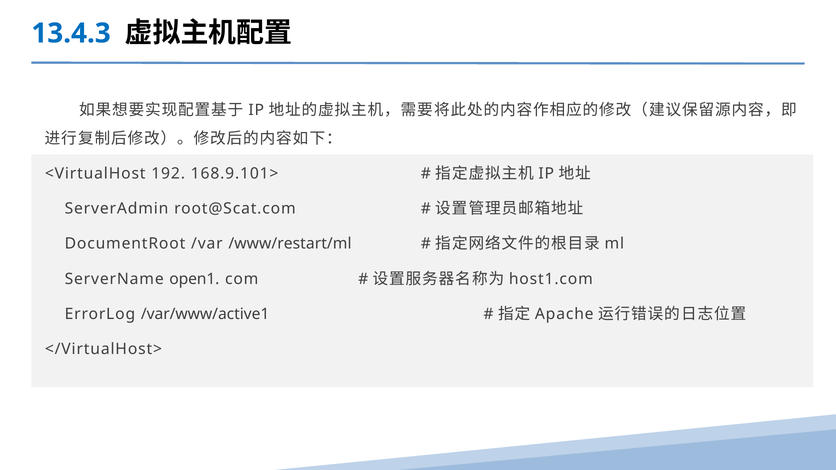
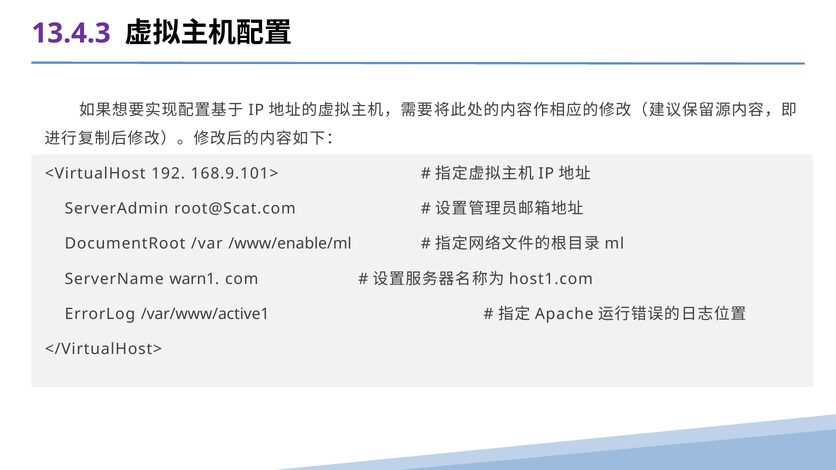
13.4.3 colour: blue -> purple (71, 33)
/www/restart/ml: /www/restart/ml -> /www/enable/ml (290, 244)
open1: open1 -> warn1 (194, 279)
